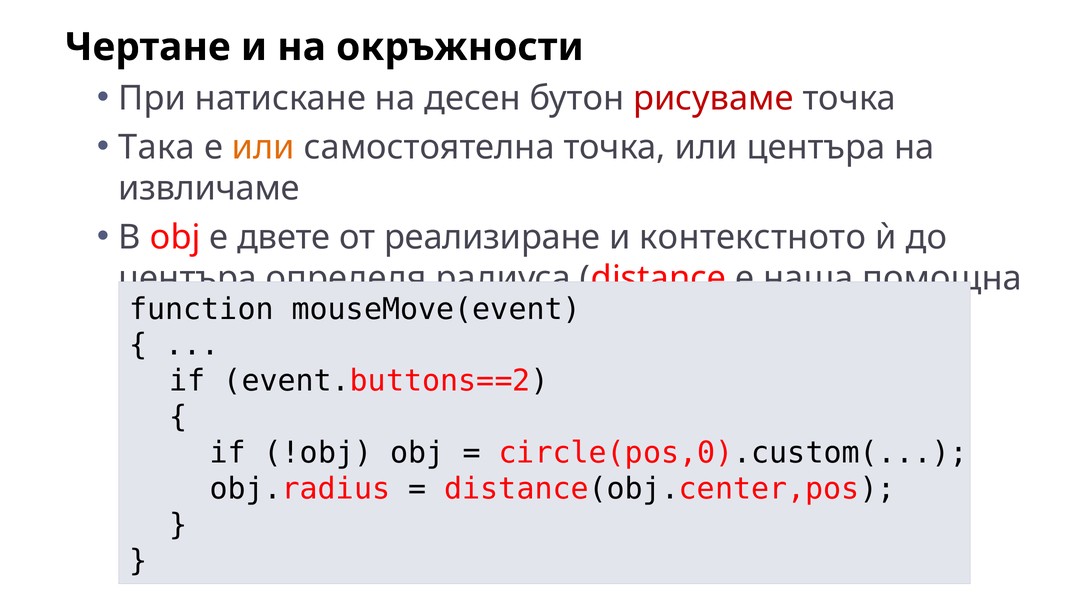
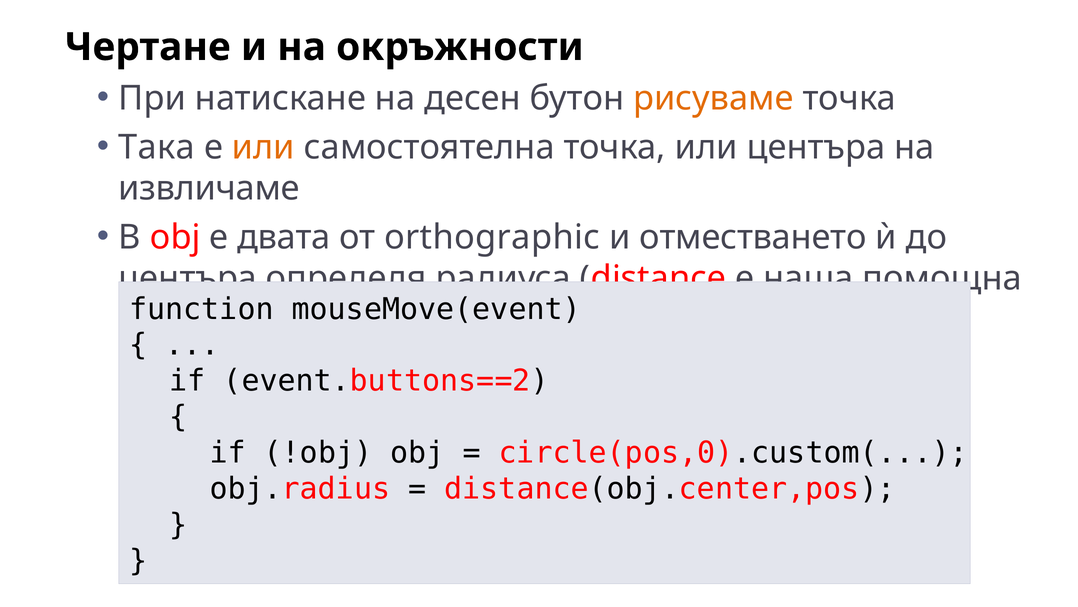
рисуваме colour: red -> orange (713, 98)
двете: двете -> двата (284, 237)
реализиране: реализиране -> orthographic (492, 237)
контекстното: контекстното -> отместването (753, 237)
